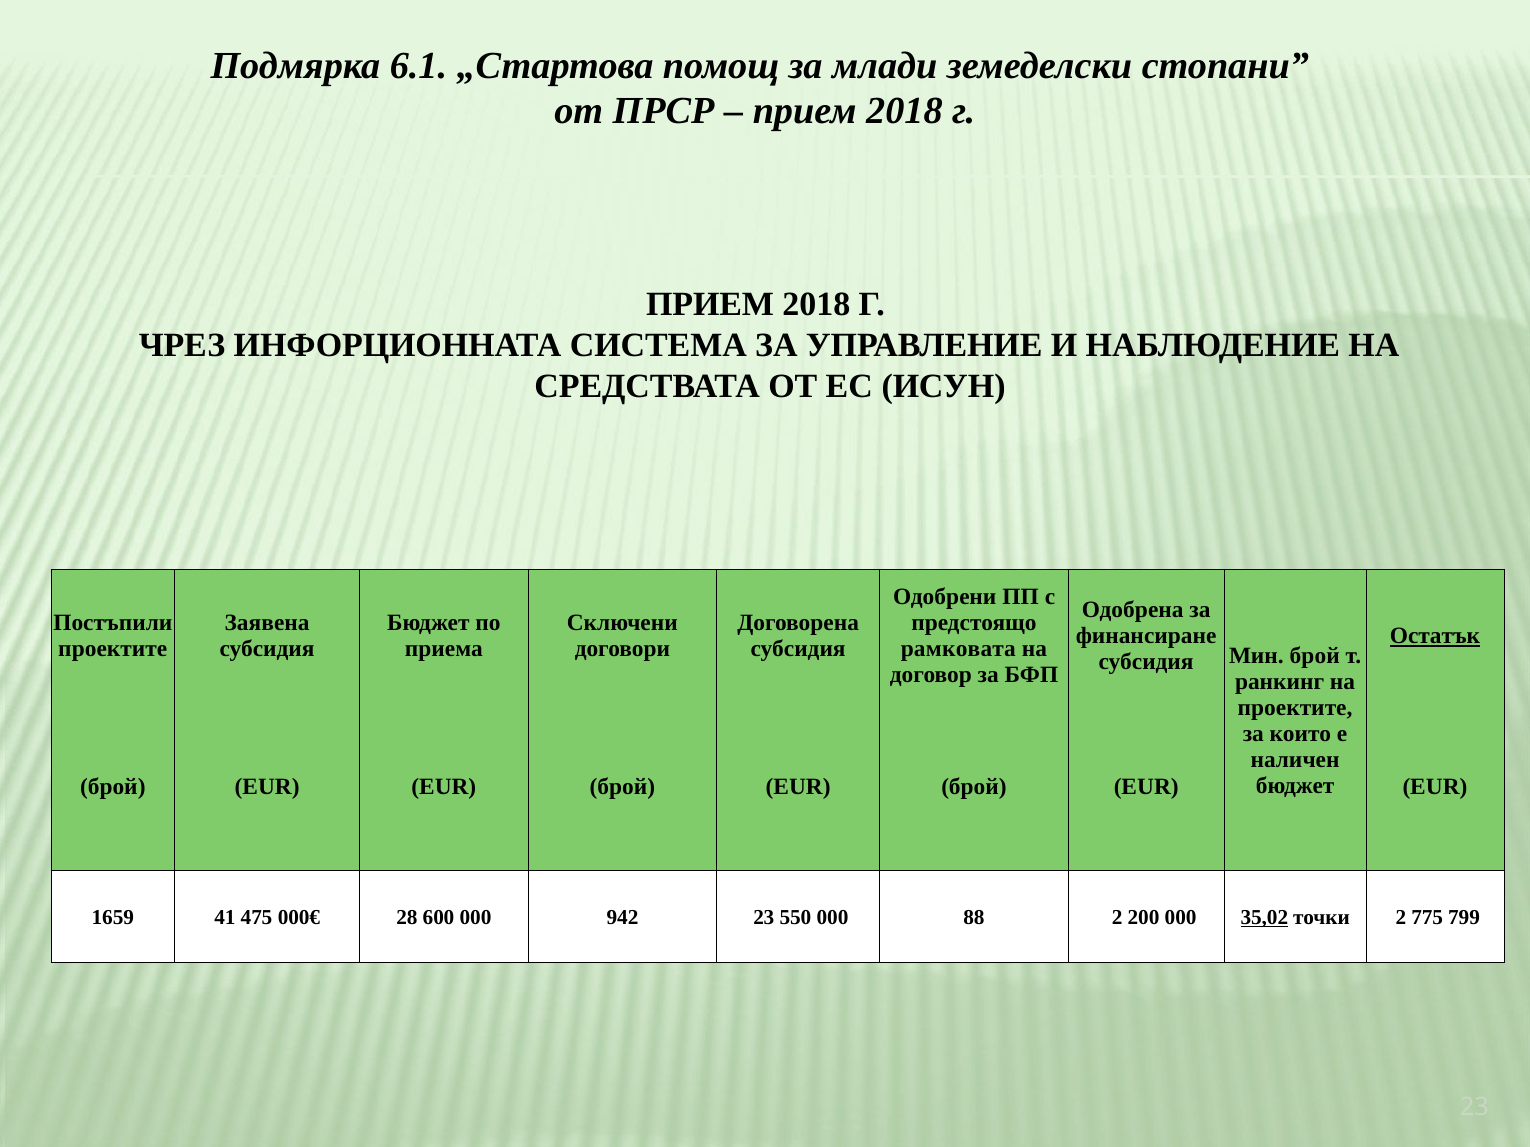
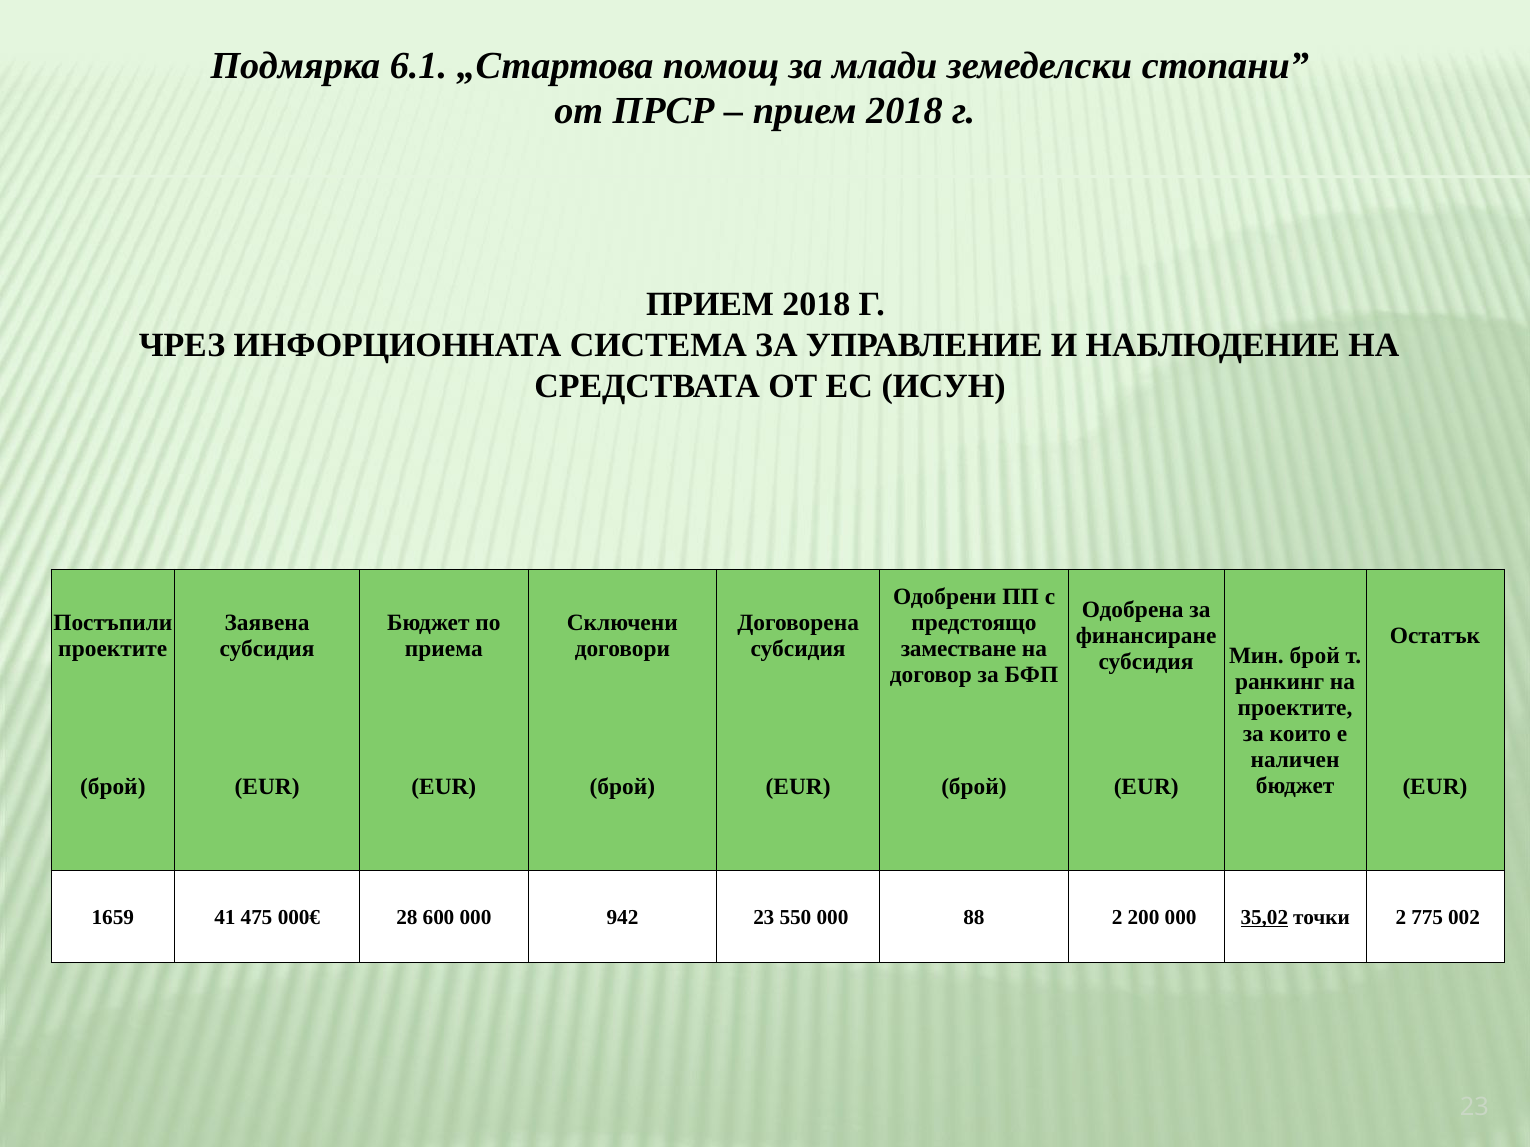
Остатък underline: present -> none (1435, 636)
рамковата: рамковата -> заместване (959, 649)
799: 799 -> 002 (1464, 918)
